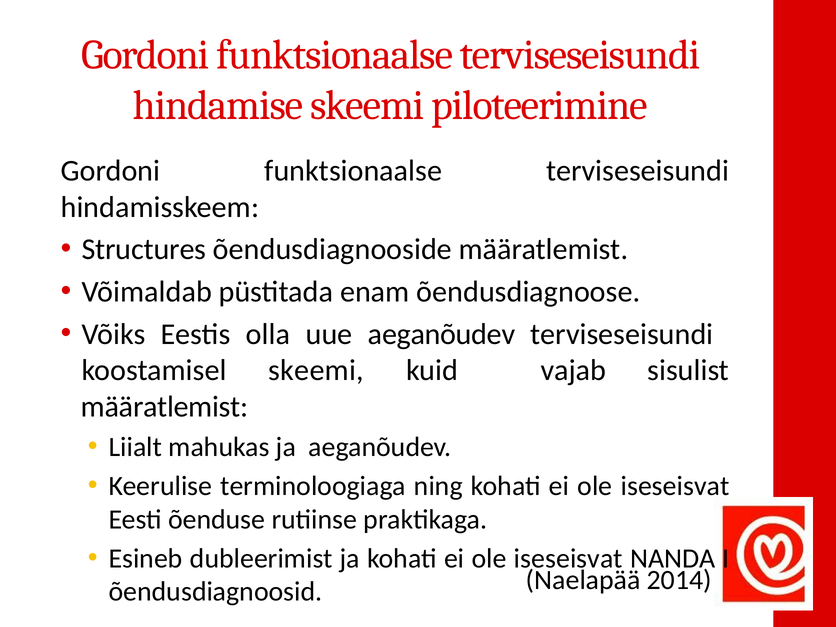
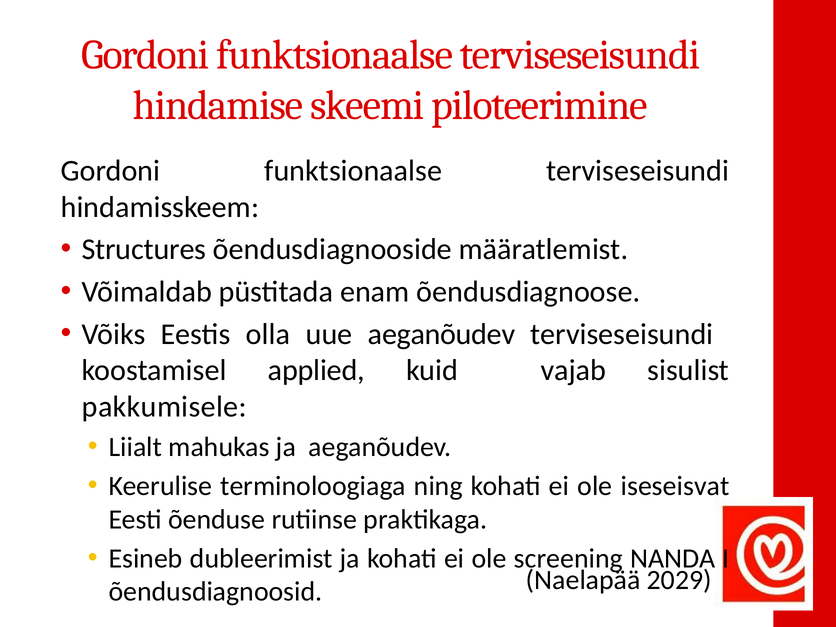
koostamisel skeemi: skeemi -> applied (316, 370)
määratlemist: määratlemist -> pakkumisele (164, 407)
iseseisvat: iseseisvat -> screening (568, 558)
2014: 2014 -> 2029 (679, 580)
